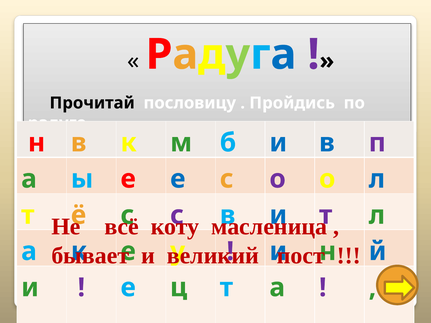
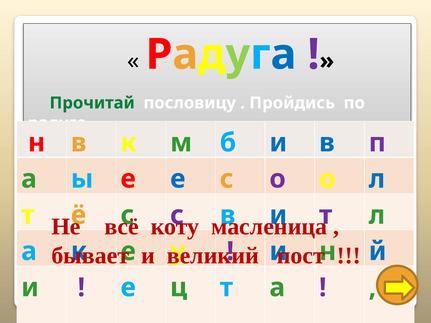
Прочитай colour: black -> green (92, 103)
